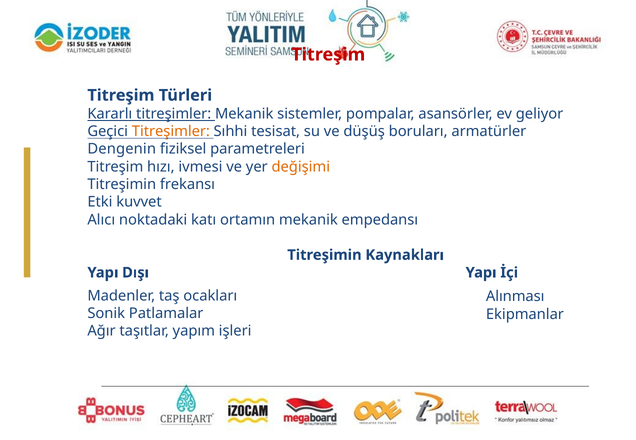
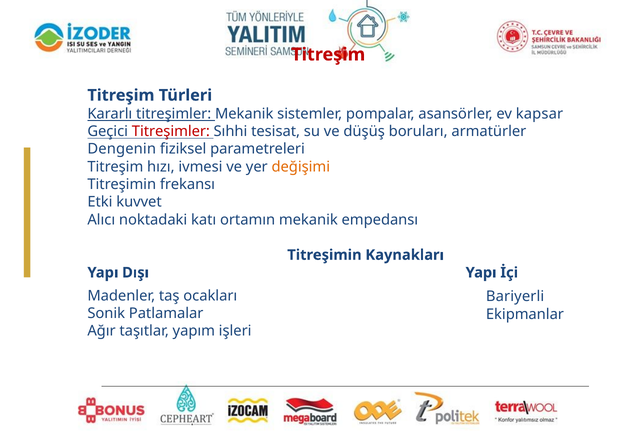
geliyor: geliyor -> kapsar (539, 114)
Titreşimler colour: orange -> red (171, 132)
Alınması: Alınması -> Bariyerli (515, 297)
